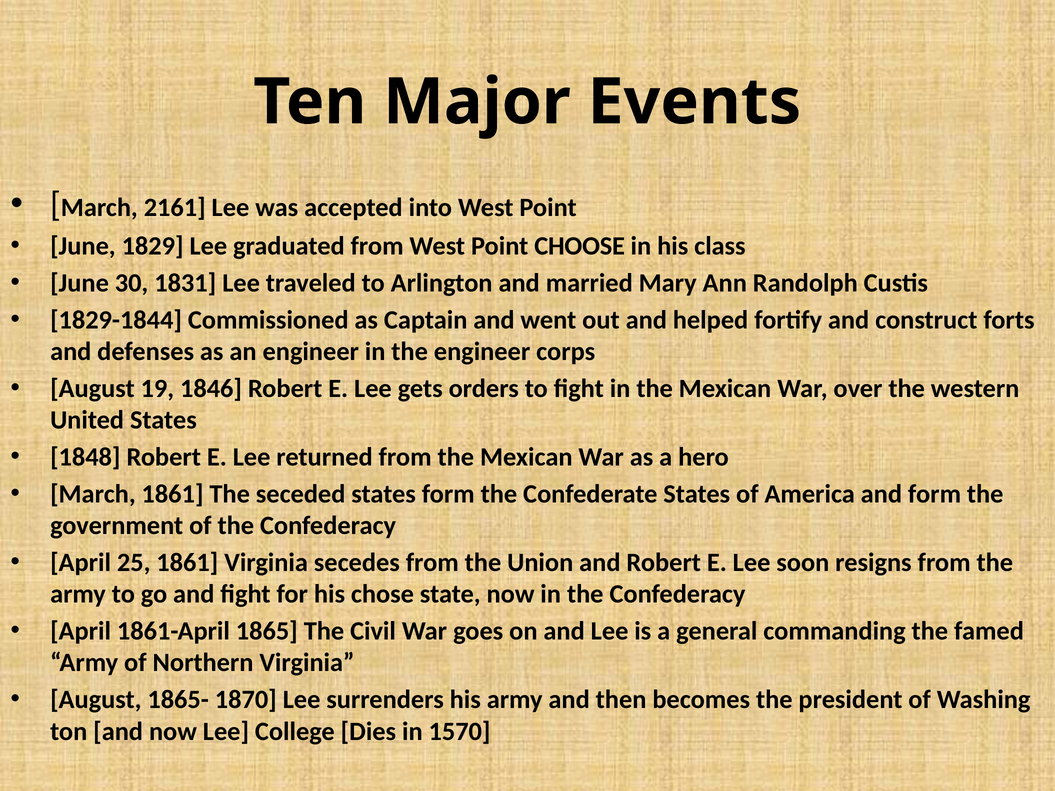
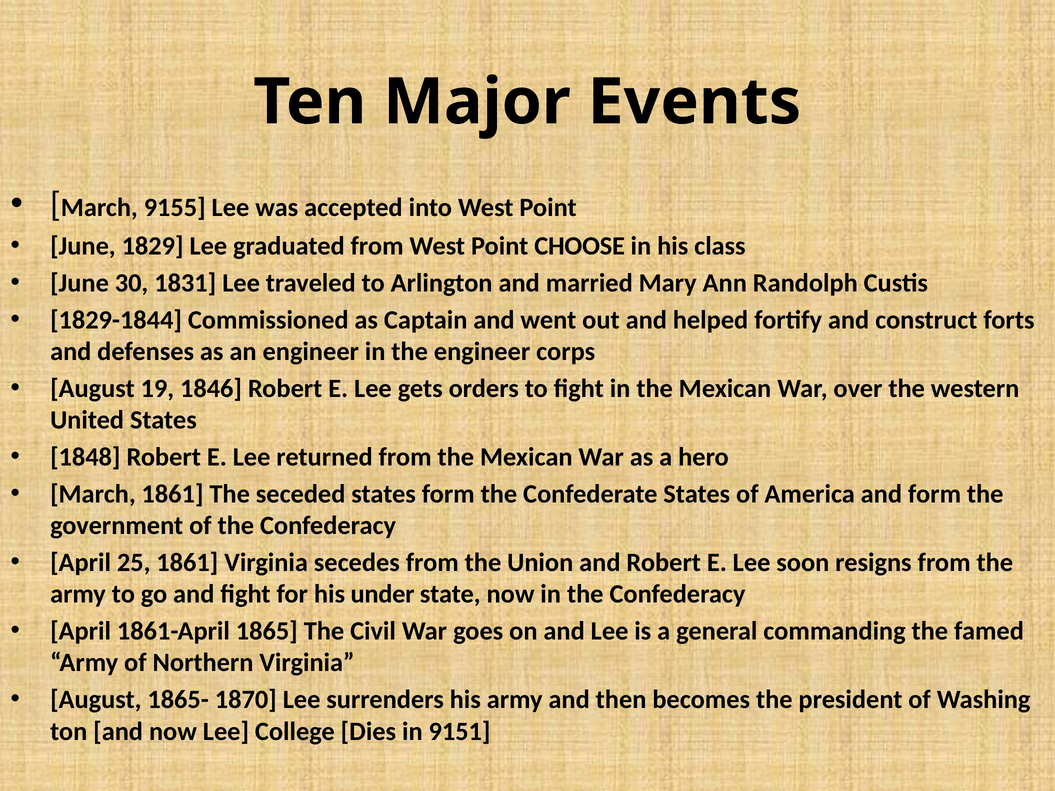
2161: 2161 -> 9155 (175, 208)
chose: chose -> under (383, 594)
1570: 1570 -> 9151 (460, 732)
